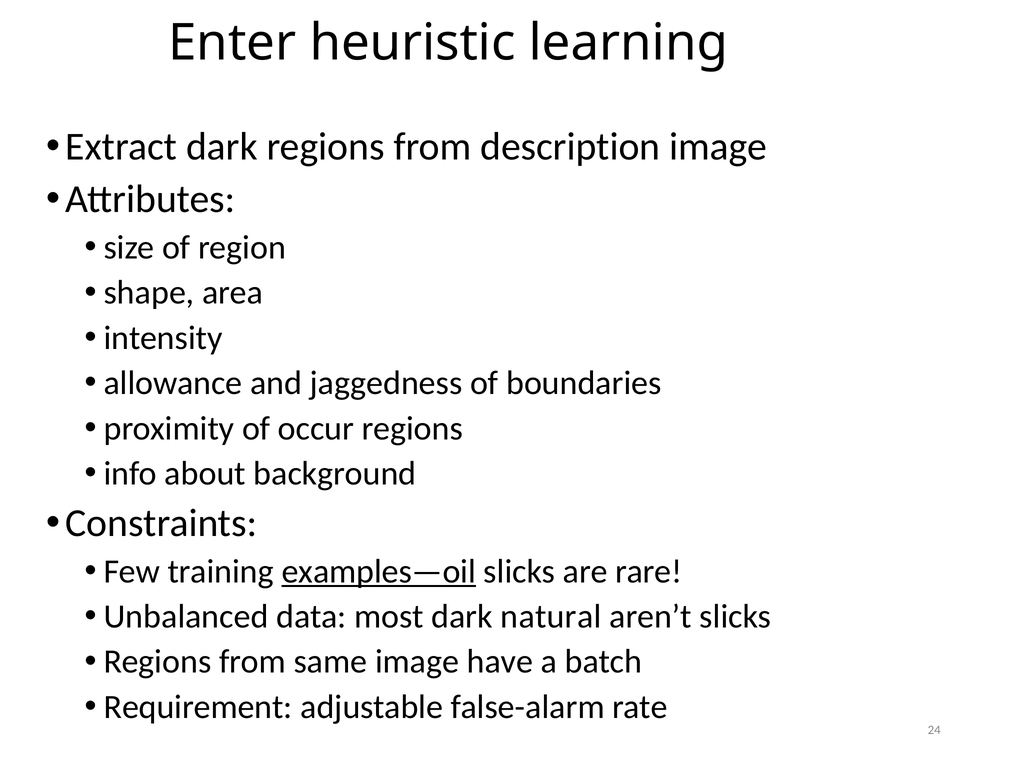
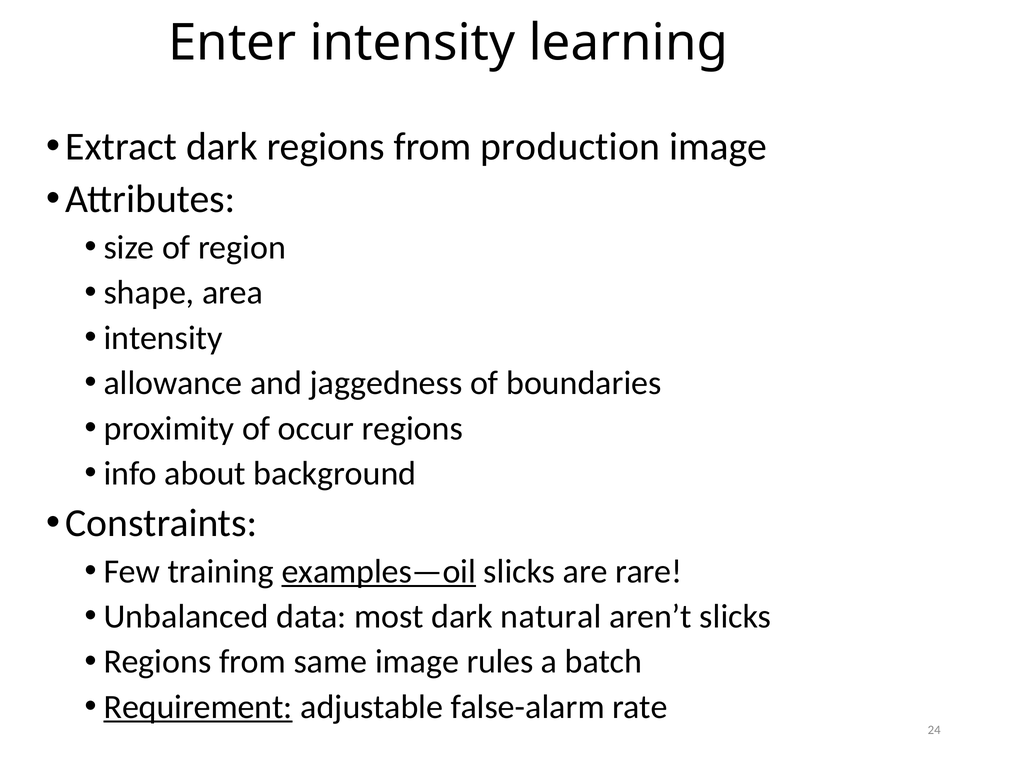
Enter heuristic: heuristic -> intensity (412, 43)
description: description -> production (570, 147)
have: have -> rules (500, 662)
Requirement underline: none -> present (198, 708)
